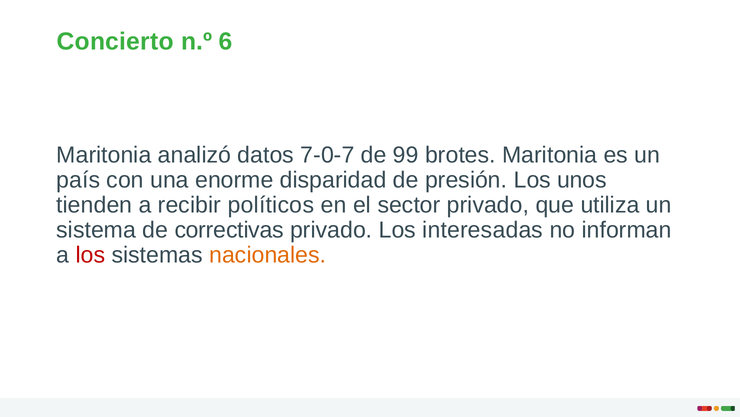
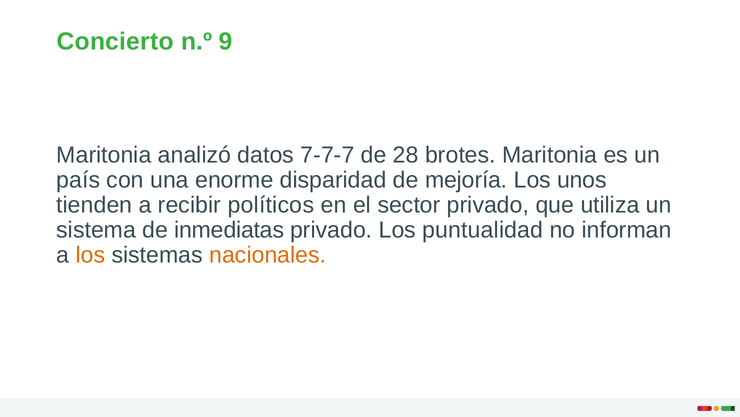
6: 6 -> 9 (226, 41)
7-0-7: 7-0-7 -> 7-7-7 (327, 155)
99: 99 -> 28 (406, 155)
presión: presión -> mejoría (466, 180)
correctivas: correctivas -> inmediatas (229, 230)
interesadas: interesadas -> puntualidad (483, 230)
los colour: red -> orange (90, 255)
